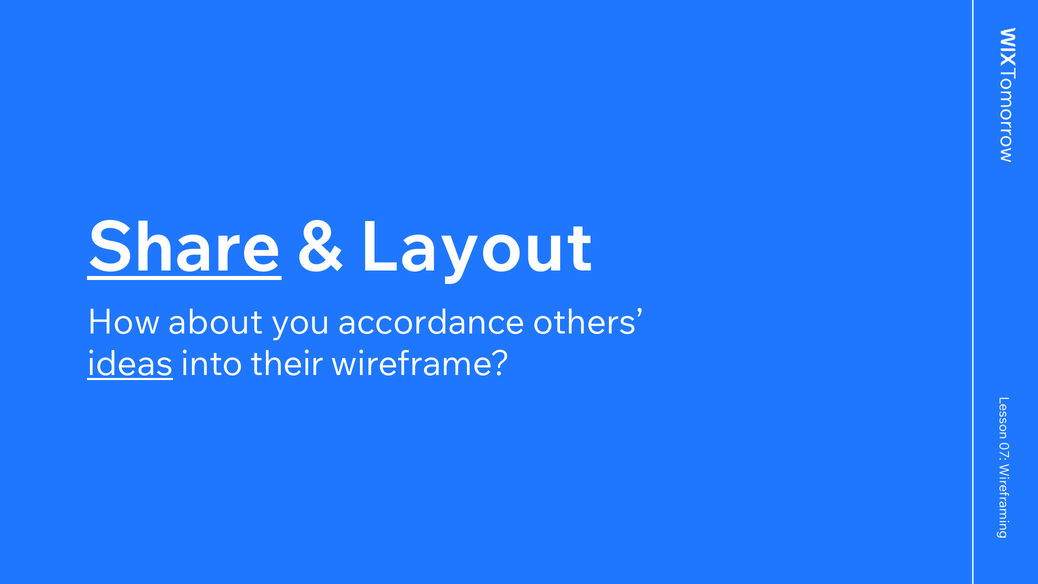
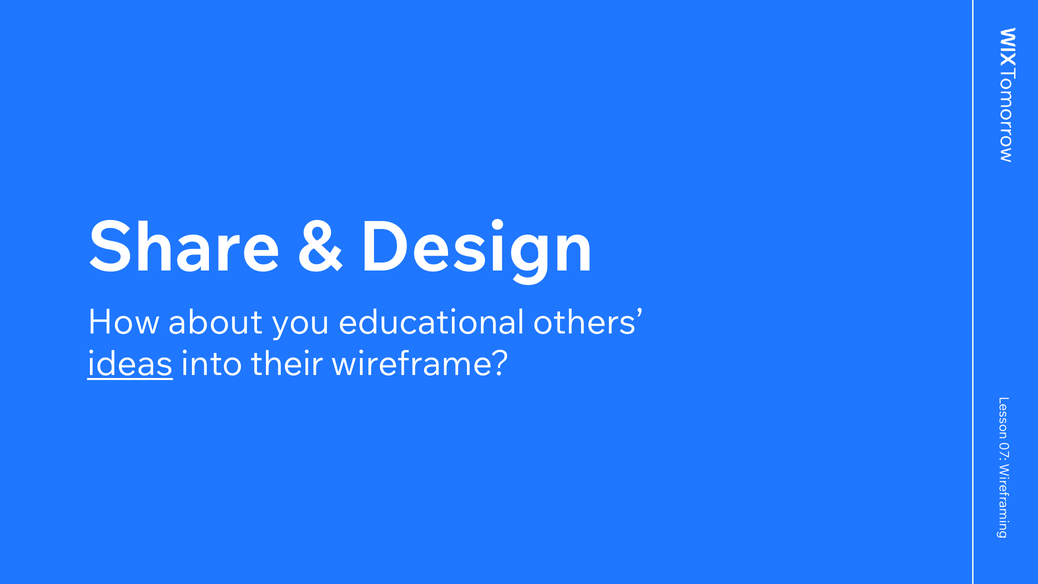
Share underline: present -> none (184, 248)
Layout: Layout -> Design (477, 248)
accordance: accordance -> educational (432, 322)
